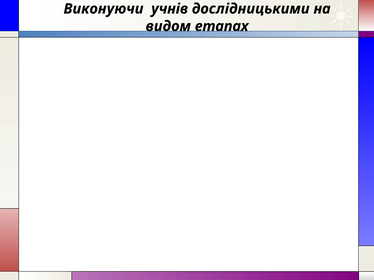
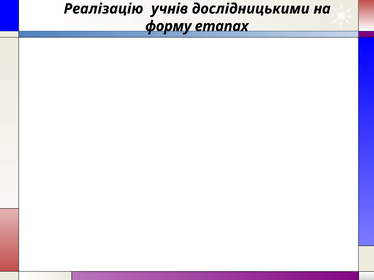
Виконуючи: Виконуючи -> Реалізацію (103, 9)
видом: видом -> форму (168, 26)
